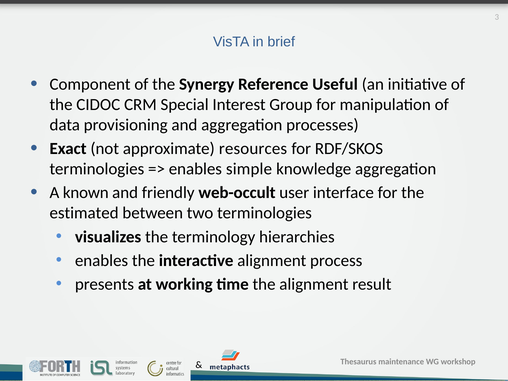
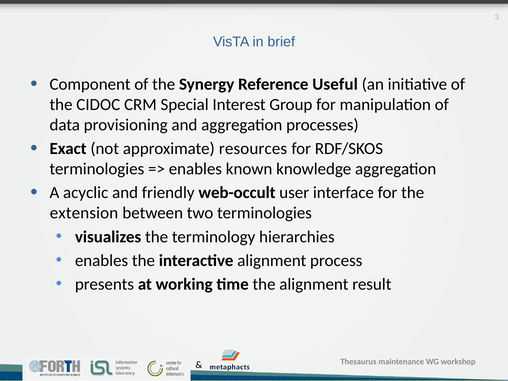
simple: simple -> known (249, 169)
known: known -> acyclic (86, 193)
estimated: estimated -> extension (84, 213)
